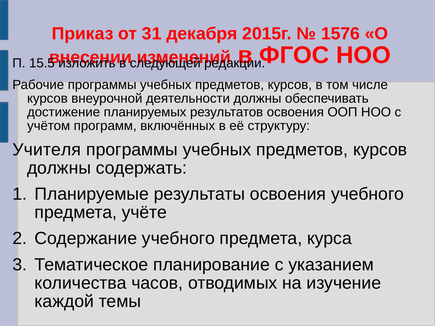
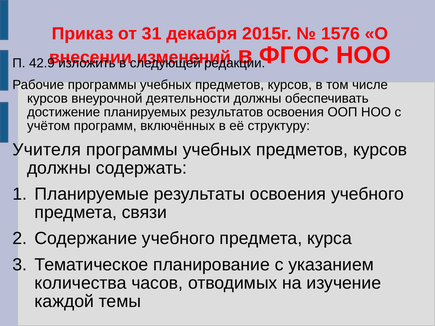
15.5: 15.5 -> 42.9 (42, 63)
учёте: учёте -> связи (144, 213)
